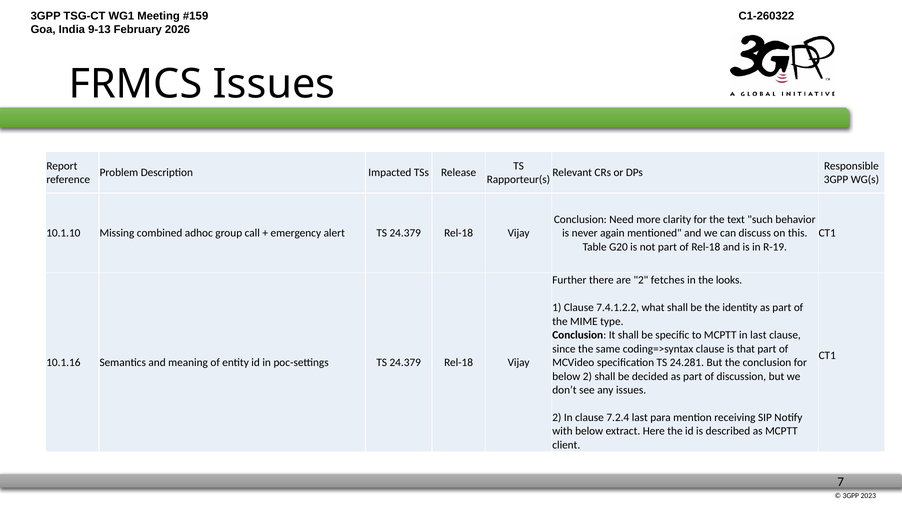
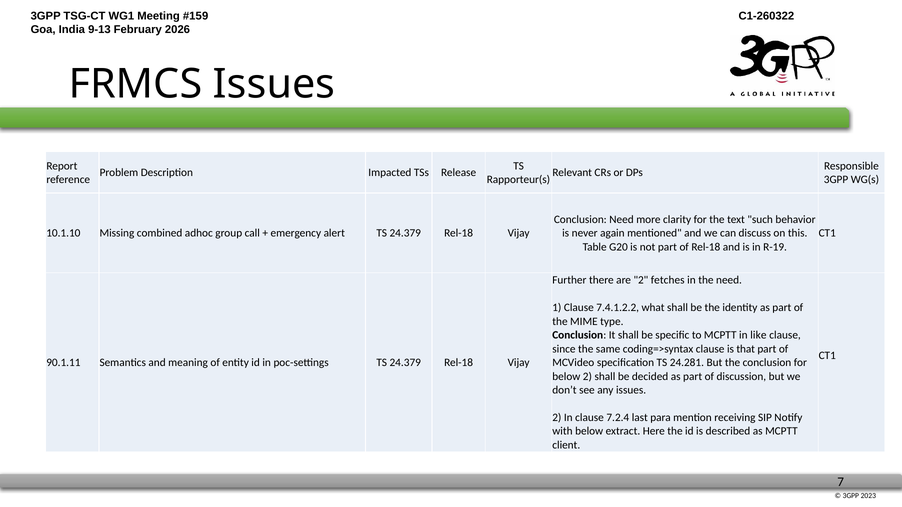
the looks: looks -> need (729, 280)
in last: last -> like (758, 335)
10.1.16: 10.1.16 -> 90.1.11 (63, 363)
